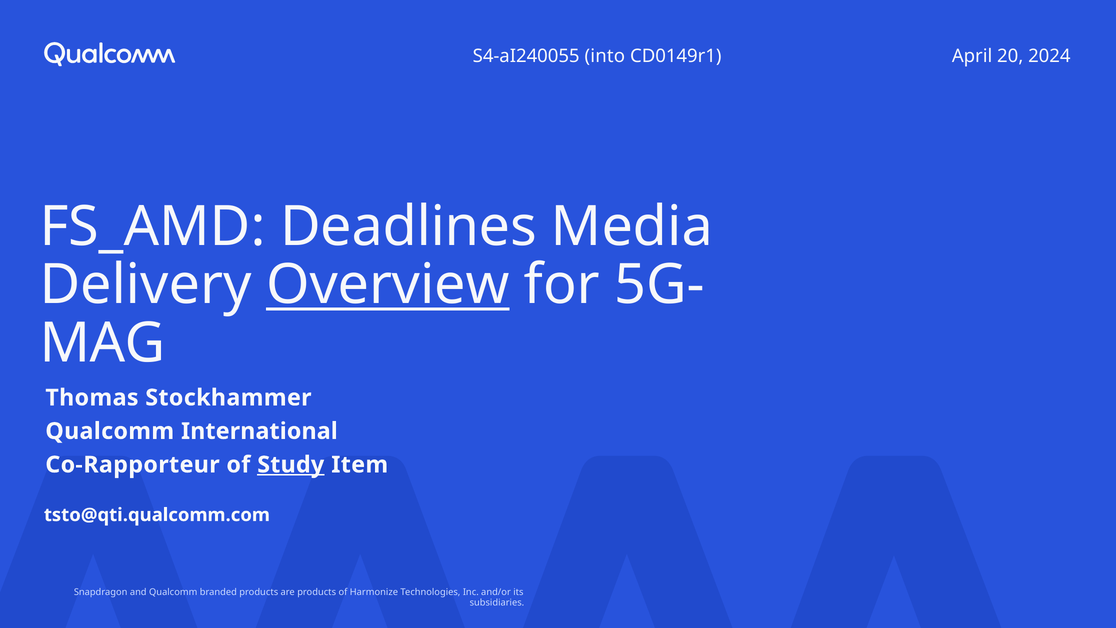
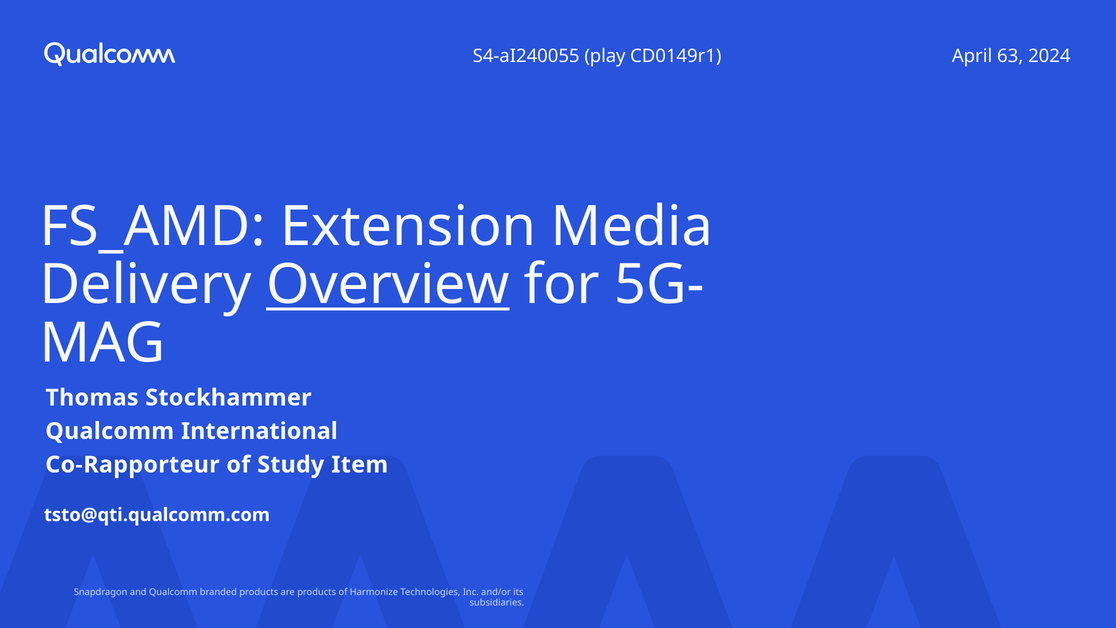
into: into -> play (605, 56)
20: 20 -> 63 (1010, 56)
Deadlines: Deadlines -> Extension (408, 227)
Study underline: present -> none (291, 465)
